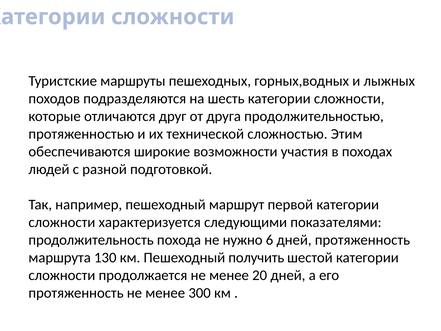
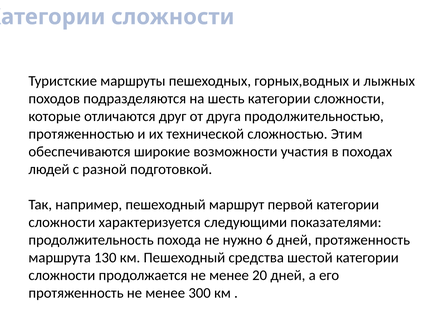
получить: получить -> средства (256, 257)
